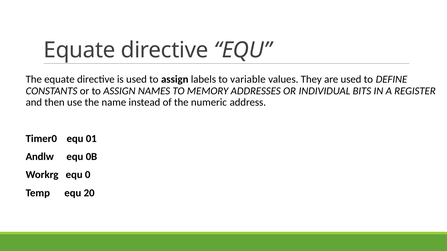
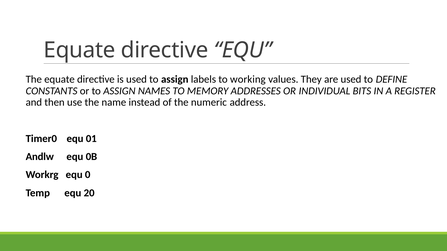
variable: variable -> working (248, 79)
